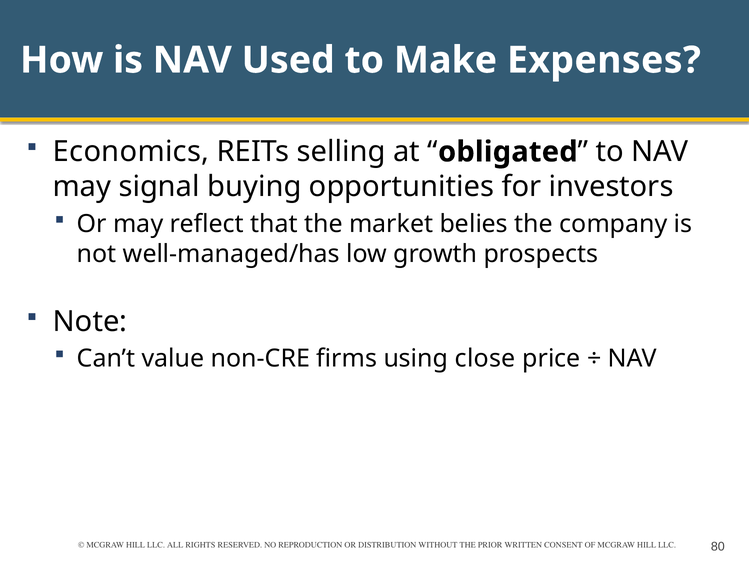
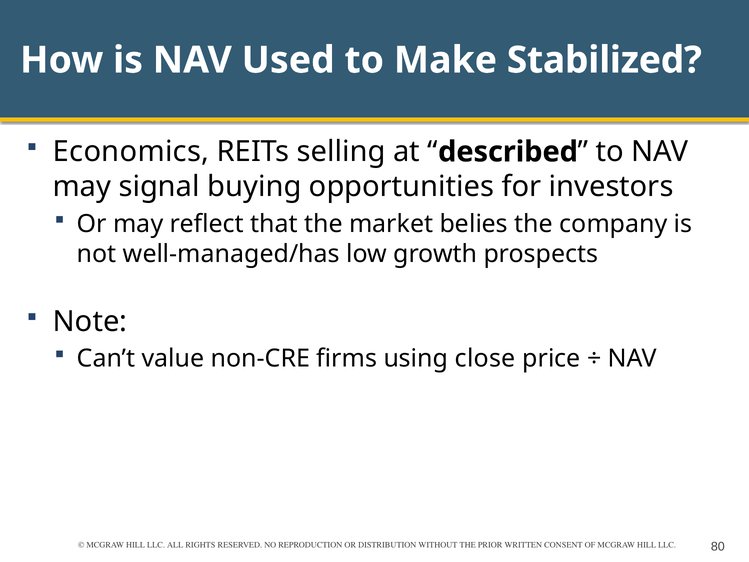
Expenses: Expenses -> Stabilized (604, 60)
obligated: obligated -> described (508, 152)
